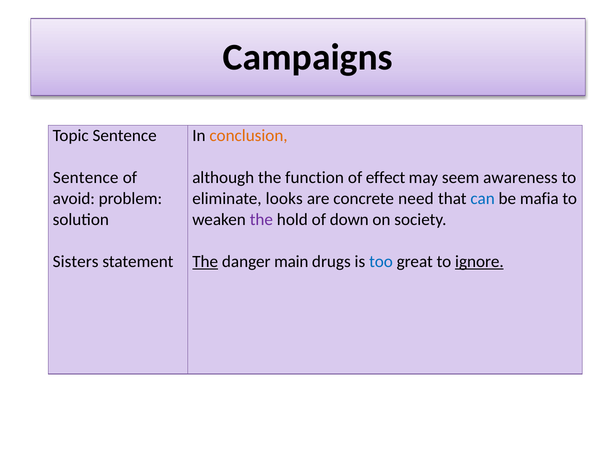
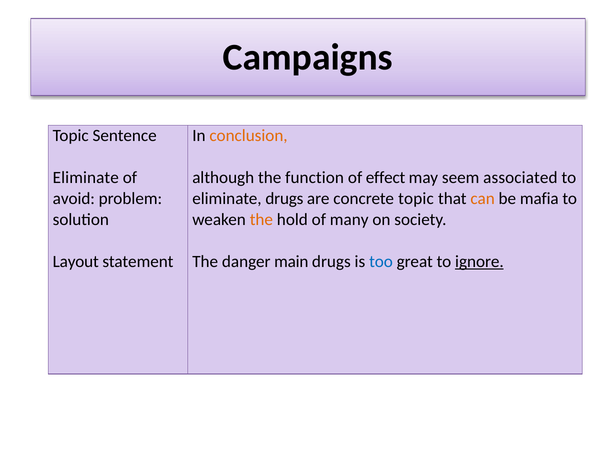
Sentence: Sentence -> Eliminate (86, 178)
awareness: awareness -> associated (520, 178)
eliminate looks: looks -> drugs (284, 199)
concrete need: need -> topic (416, 199)
can colour: blue -> orange (483, 199)
the colour: purple -> orange (261, 220)
down: down -> many (349, 220)
Sisters: Sisters -> Layout (76, 262)
The underline: present -> none (205, 262)
